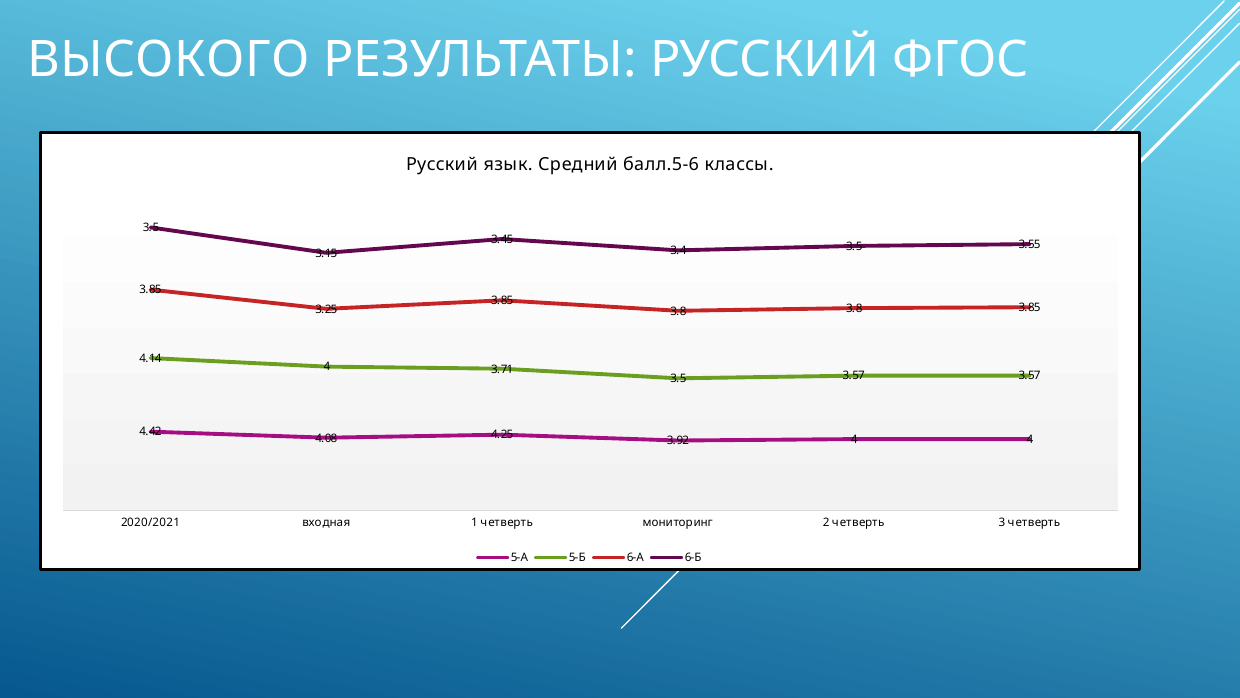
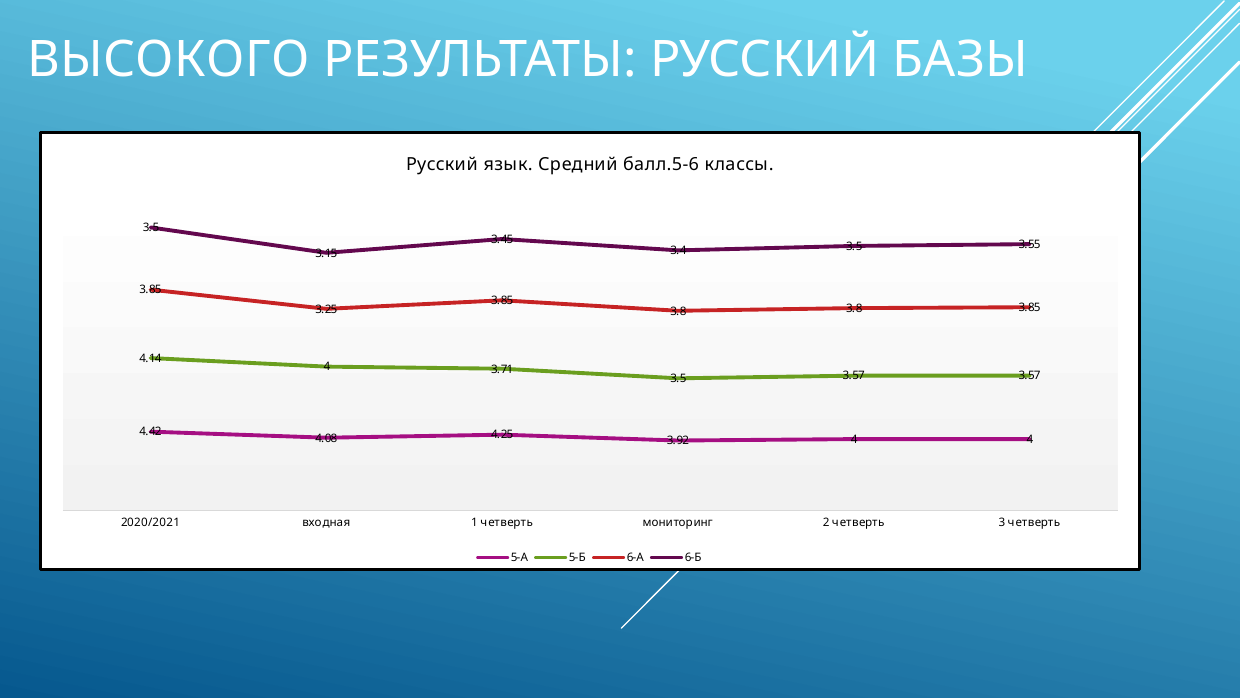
ФГОС: ФГОС -> БАЗЫ (960, 60)
